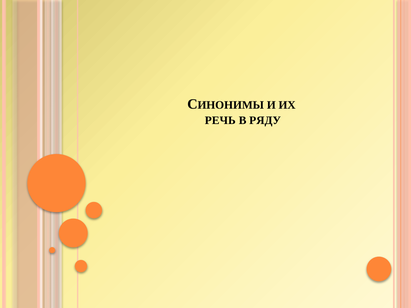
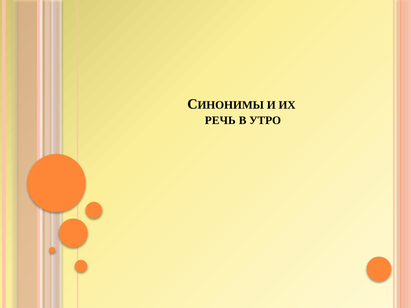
РЯДУ: РЯДУ -> УТРО (265, 121)
